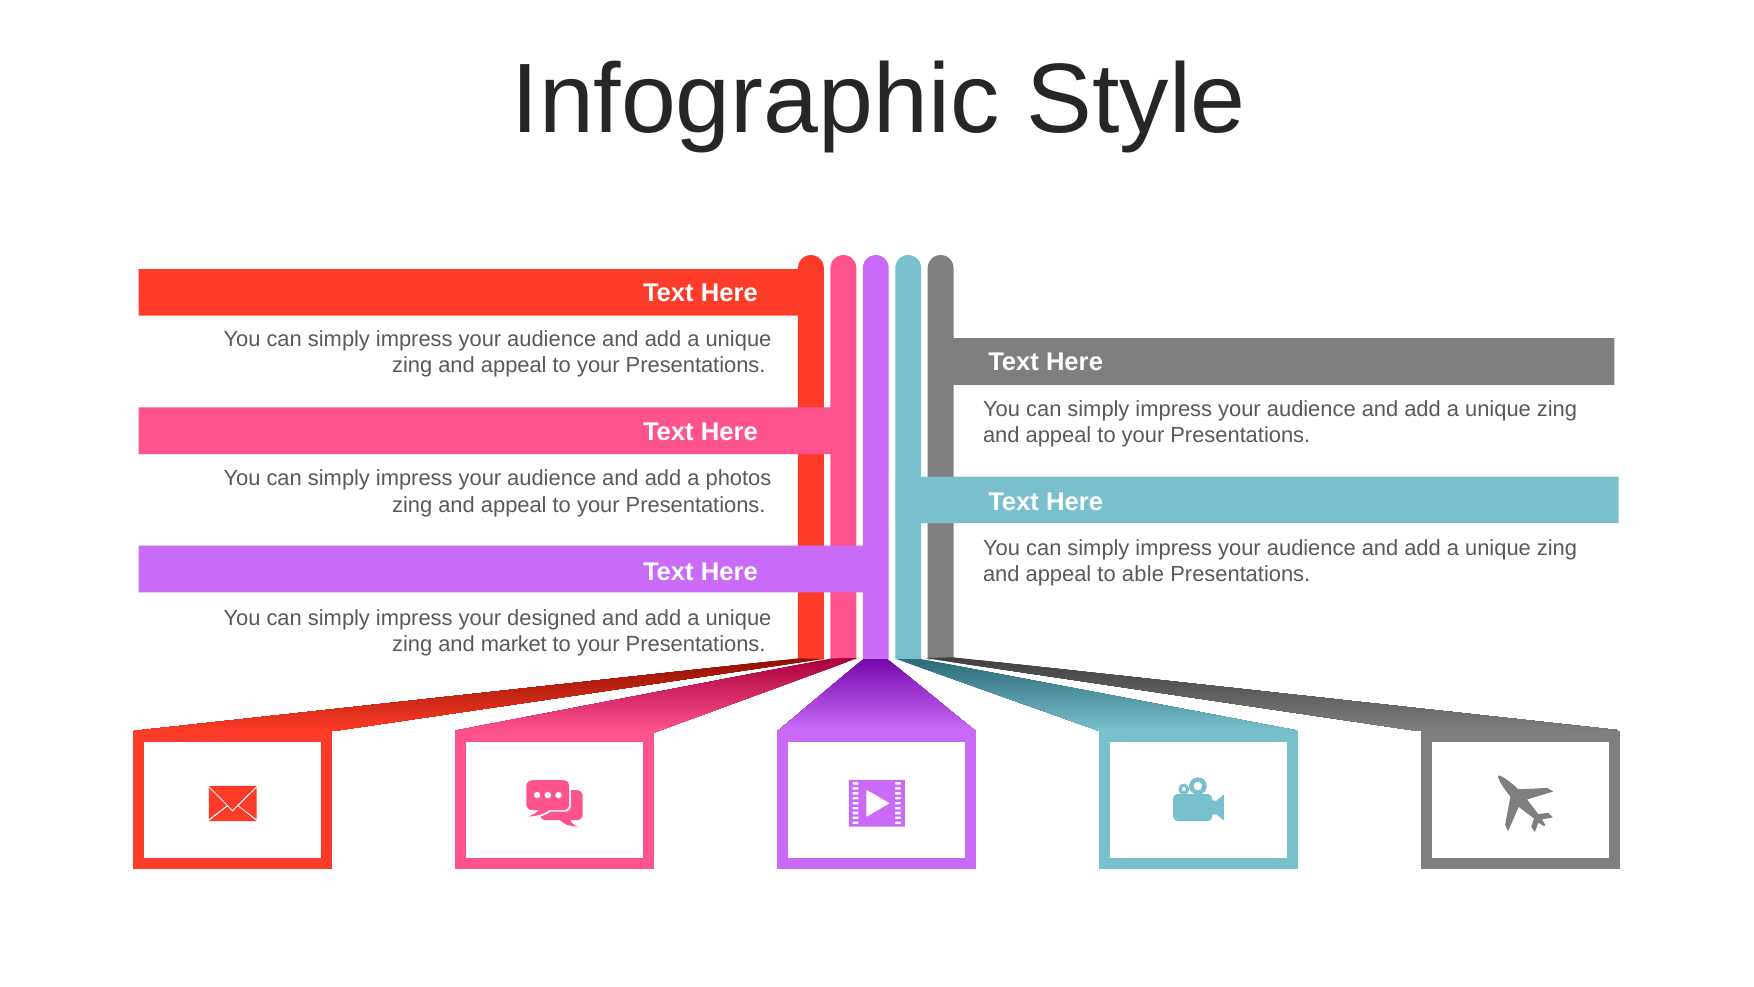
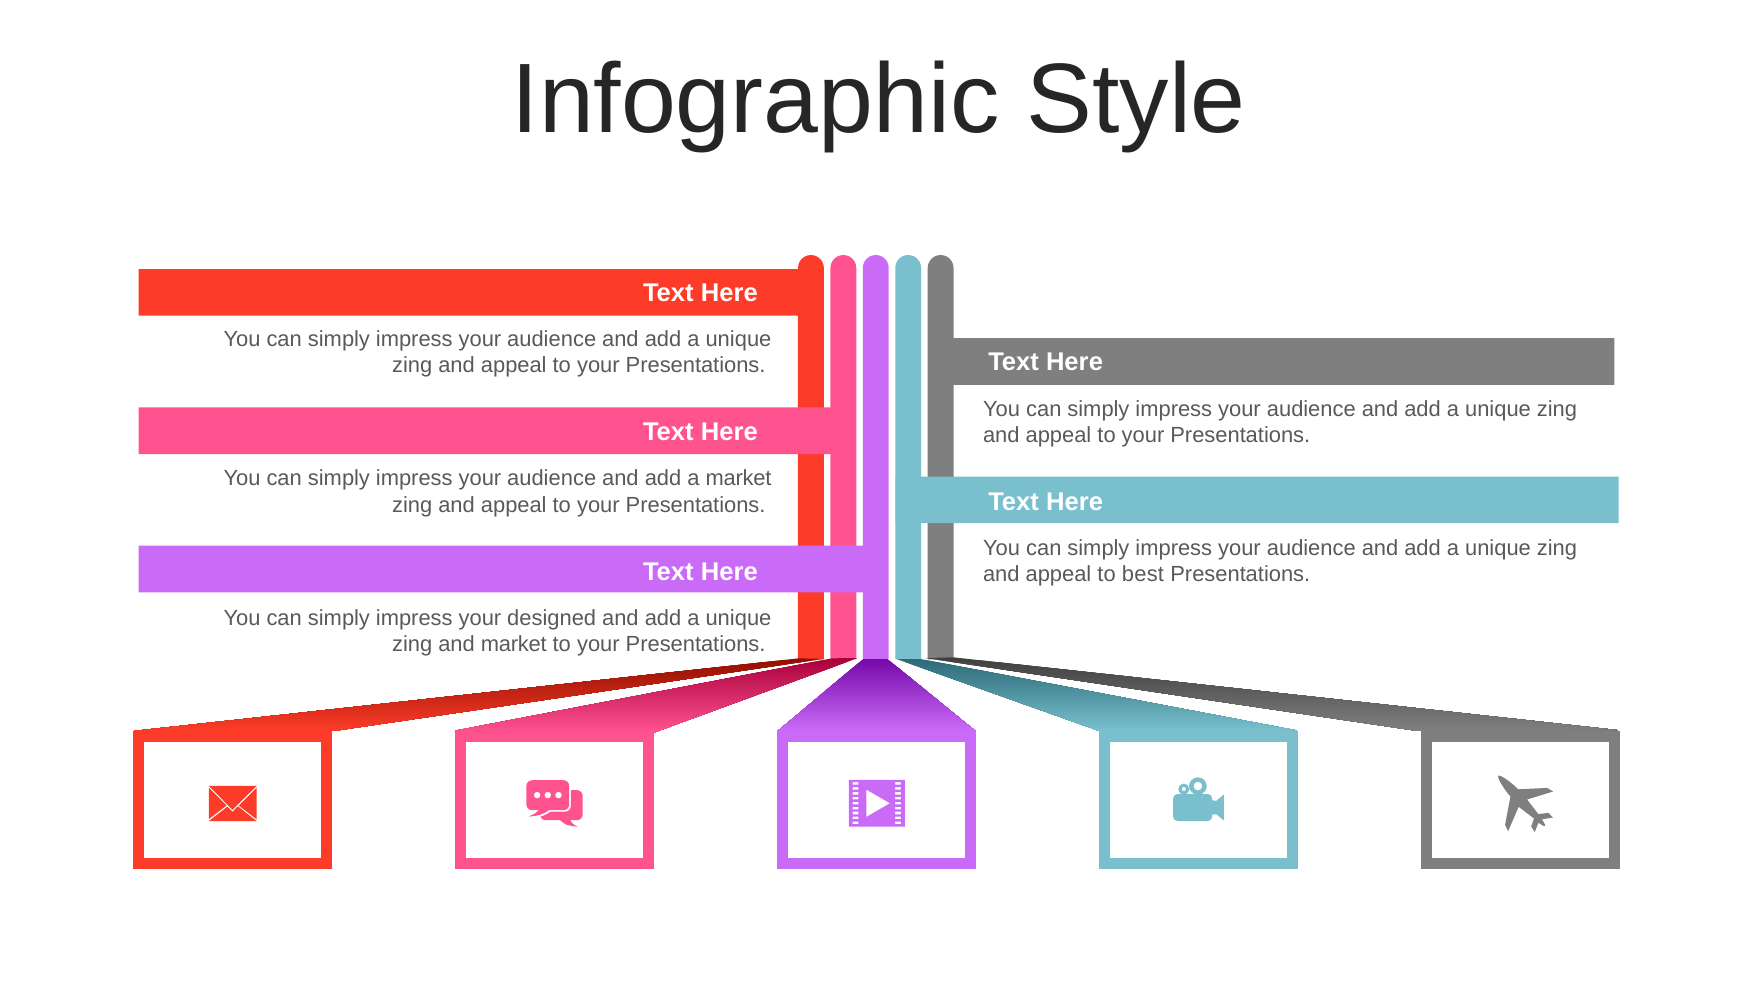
a photos: photos -> market (739, 478)
able: able -> best (1143, 574)
